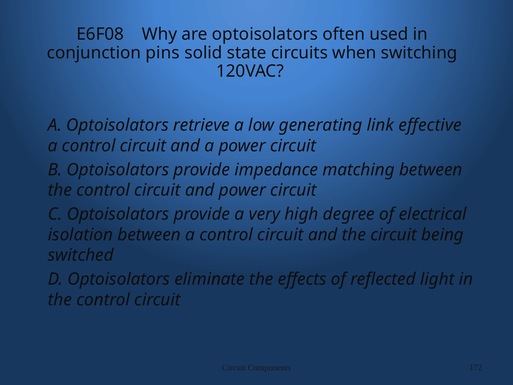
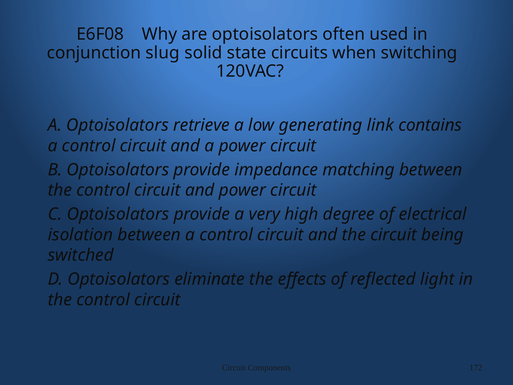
pins: pins -> slug (163, 53)
effective: effective -> contains (430, 125)
